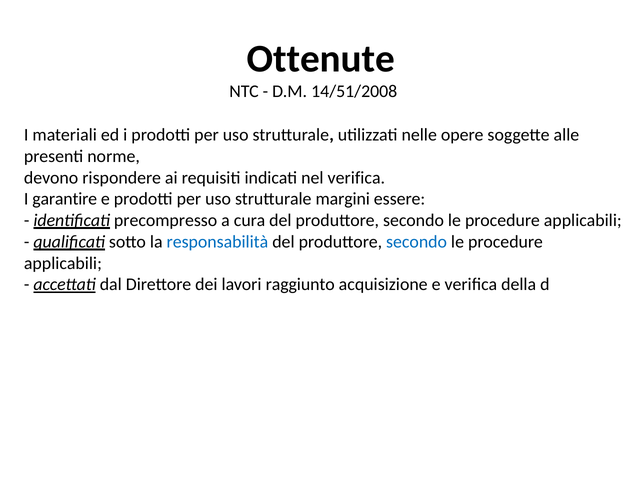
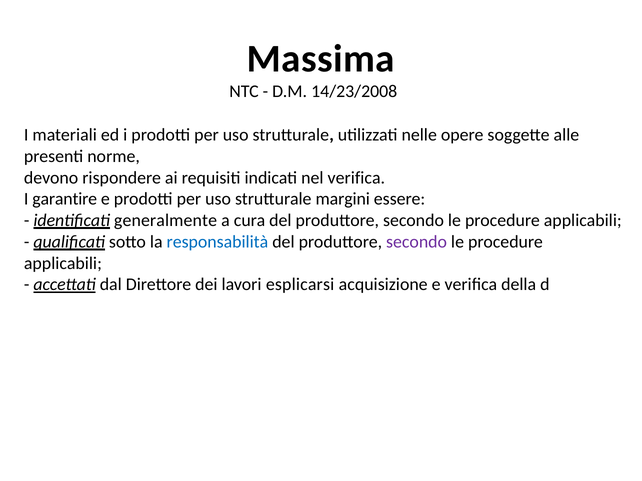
Ottenute: Ottenute -> Massima (321, 59)
14/51/2008: 14/51/2008 -> 14/23/2008 (354, 91)
precompresso: precompresso -> generalmente (166, 221)
secondo colour: blue -> purple (417, 242)
raggiunto: raggiunto -> esplicarsi (300, 285)
